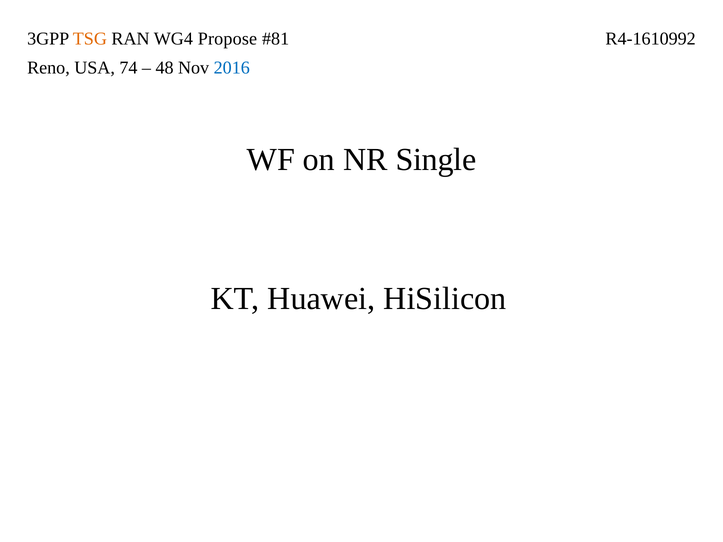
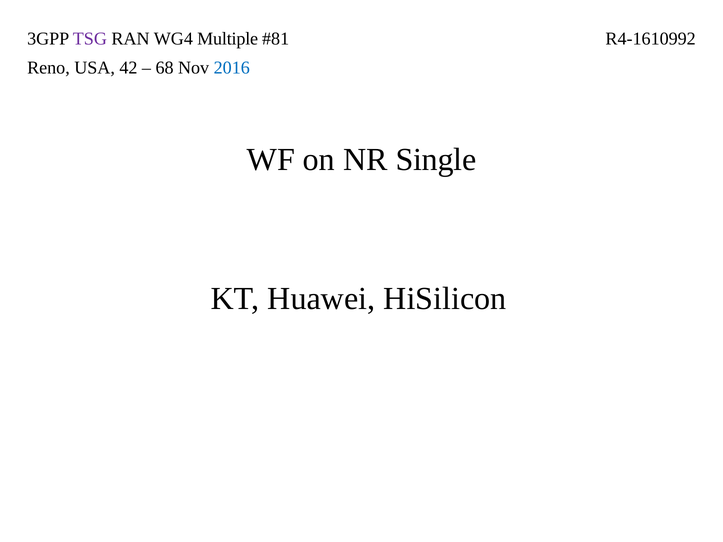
TSG colour: orange -> purple (90, 39)
Propose: Propose -> Multiple (228, 39)
74: 74 -> 42 (128, 68)
48: 48 -> 68 (165, 68)
